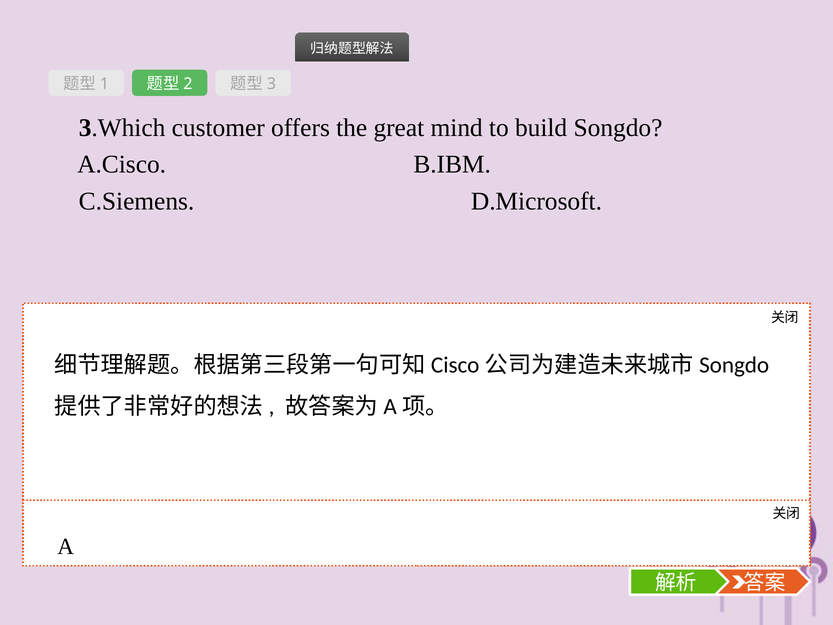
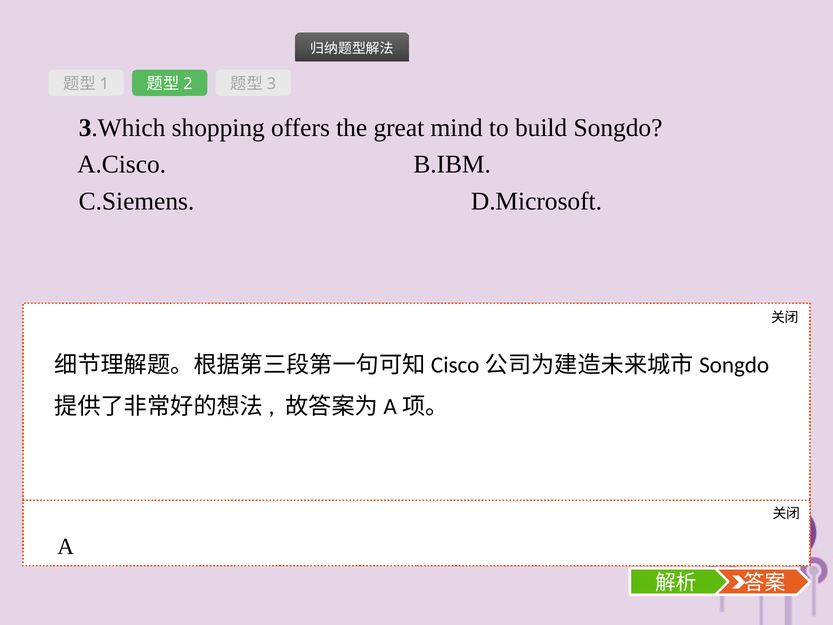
customer: customer -> shopping (218, 128)
